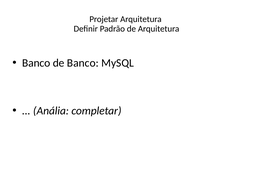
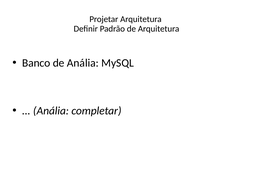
de Banco: Banco -> Anália (83, 63)
